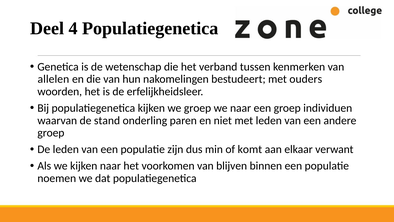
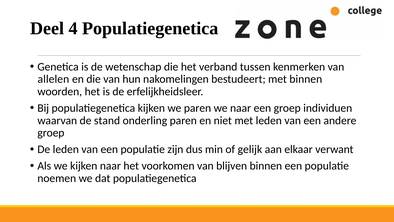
met ouders: ouders -> binnen (306, 79)
we groep: groep -> paren (198, 108)
komt: komt -> gelijk (250, 149)
